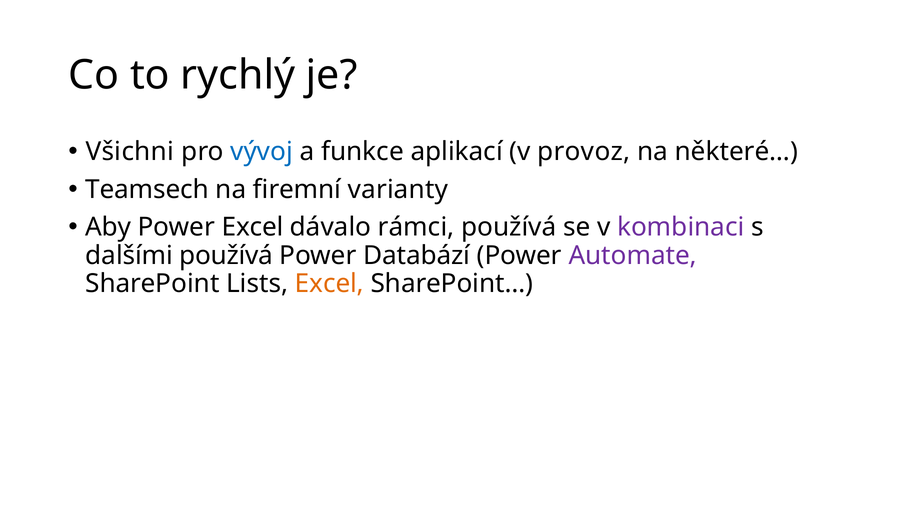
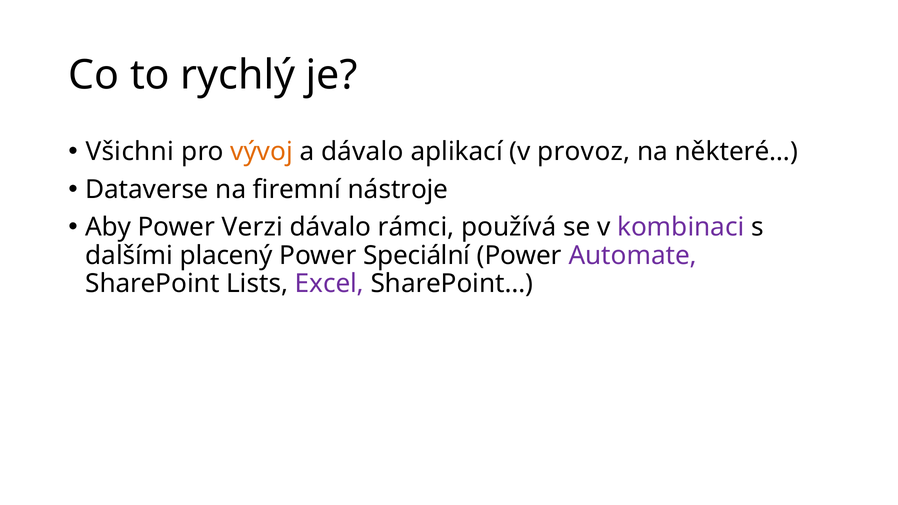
vývoj colour: blue -> orange (262, 152)
a funkce: funkce -> dávalo (362, 152)
Teamsech: Teamsech -> Dataverse (147, 189)
varianty: varianty -> nástroje (398, 189)
Power Excel: Excel -> Verzi (252, 227)
dalšími používá: používá -> placený (226, 255)
Databází: Databází -> Speciální (417, 255)
Excel colour: orange -> purple (329, 284)
